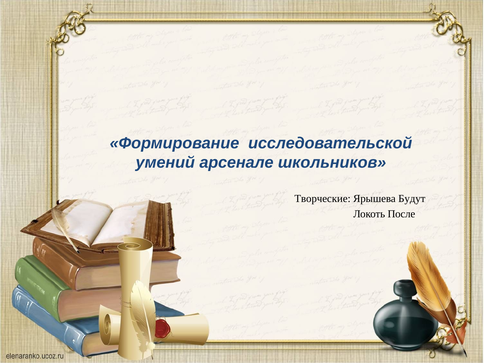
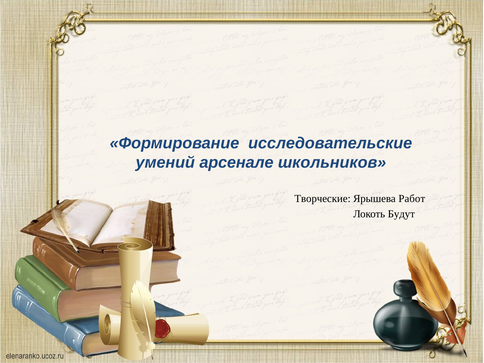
исследовательской: исследовательской -> исследовательские (330, 143)
Будут: Будут -> Работ (412, 199)
После: После -> Будут (401, 214)
